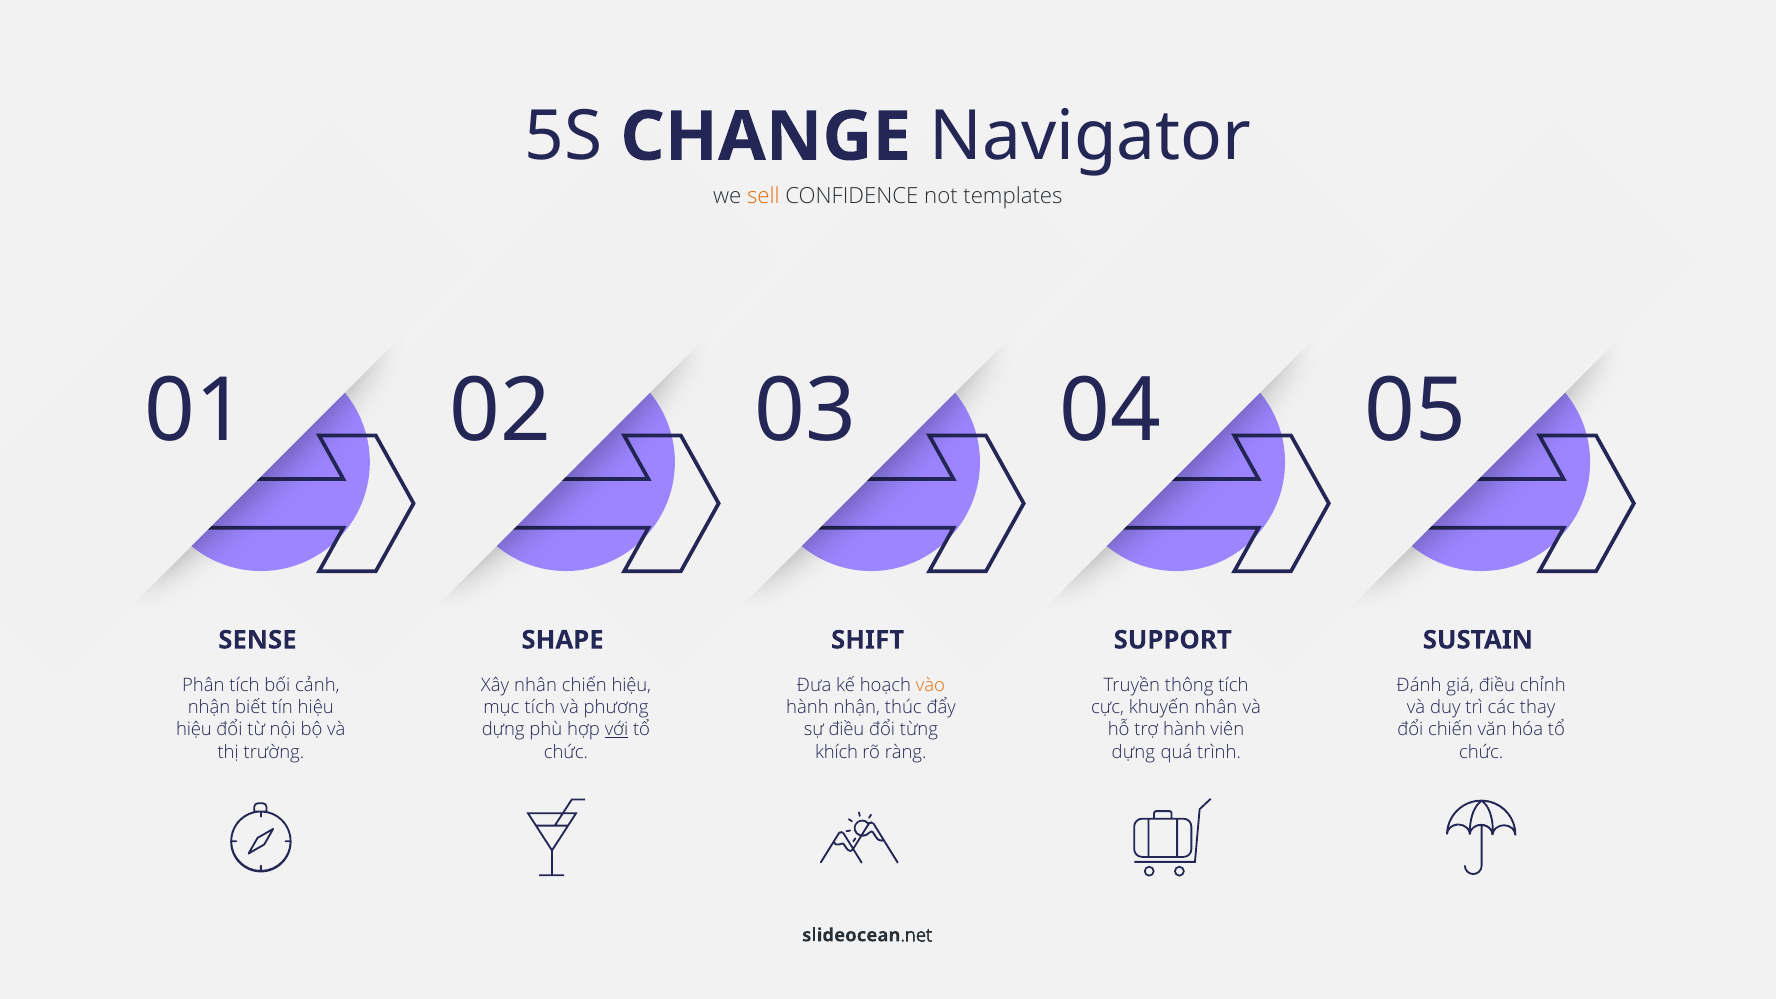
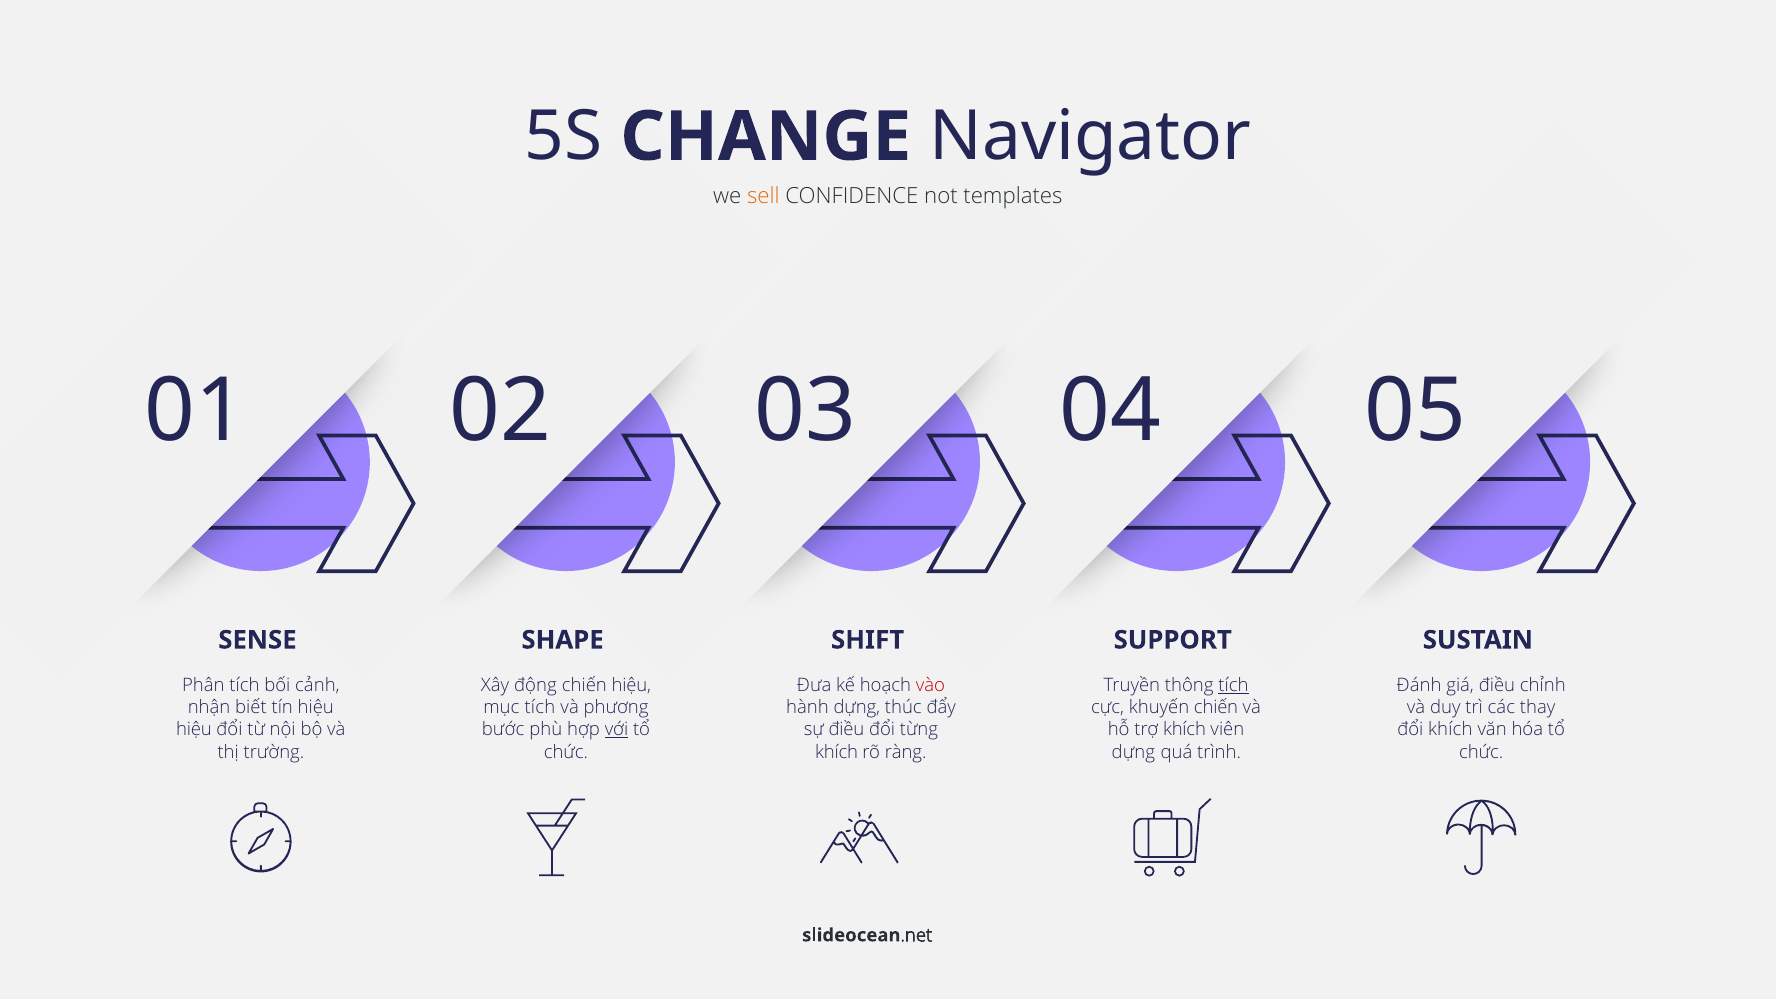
Xây nhân: nhân -> động (535, 685)
vào colour: orange -> red (930, 685)
tích underline: none -> present (1233, 685)
hành nhận: nhận -> dựng (857, 708)
khuyến nhân: nhân -> chiến (1216, 708)
dựng: dựng -> bước (503, 730)
trợ hành: hành -> khích (1185, 730)
đổi chiến: chiến -> khích (1450, 730)
